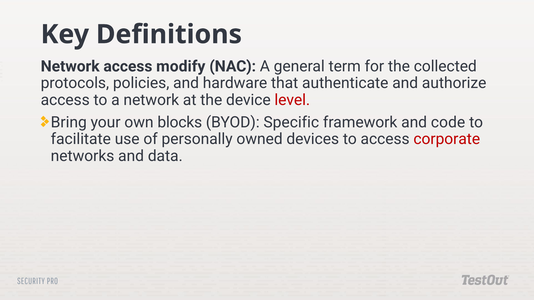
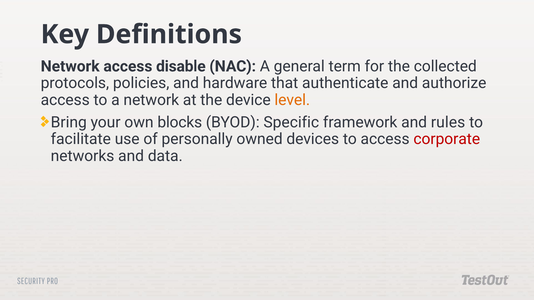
modify: modify -> disable (181, 66)
level colour: red -> orange (292, 100)
code: code -> rules (448, 122)
